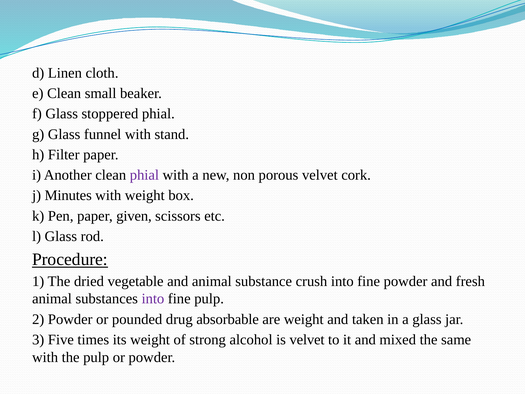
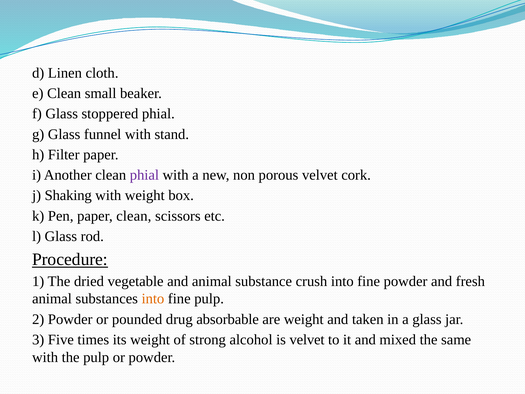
Minutes: Minutes -> Shaking (68, 195)
paper given: given -> clean (134, 216)
into colour: purple -> orange (153, 299)
